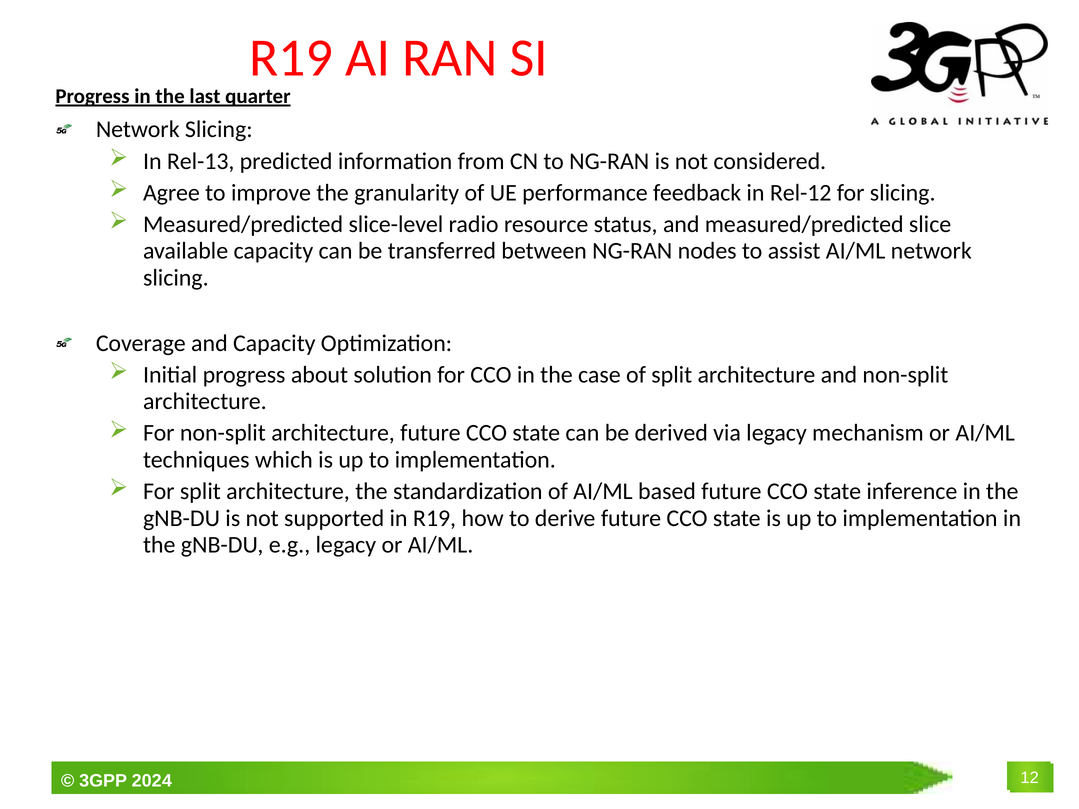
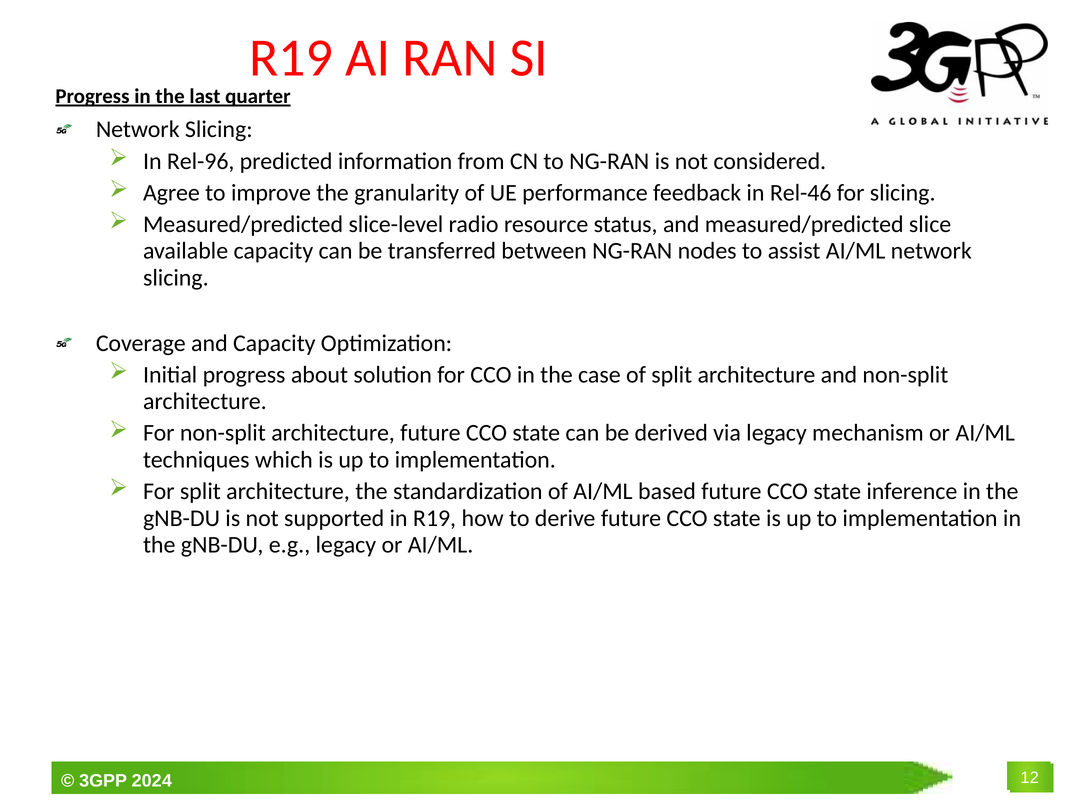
Rel-13: Rel-13 -> Rel-96 (201, 161)
Rel-12: Rel-12 -> Rel-46 (801, 193)
